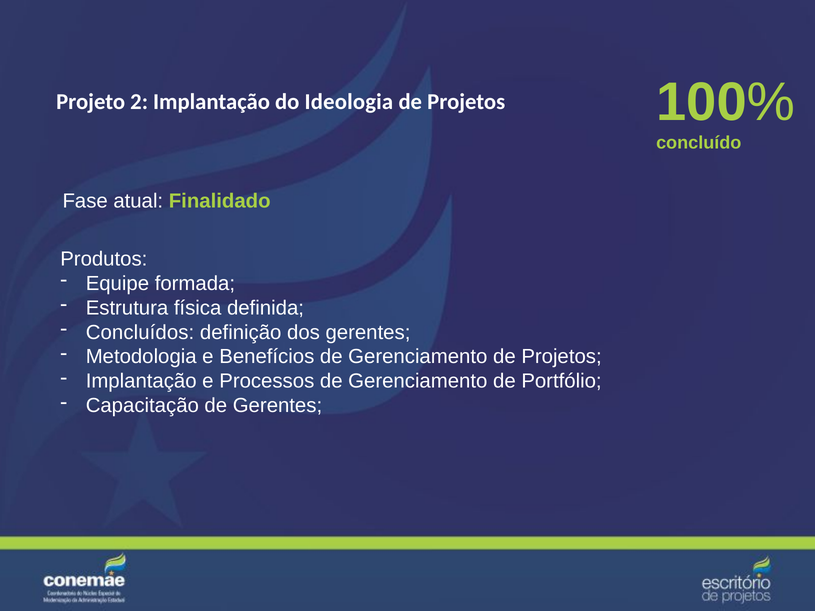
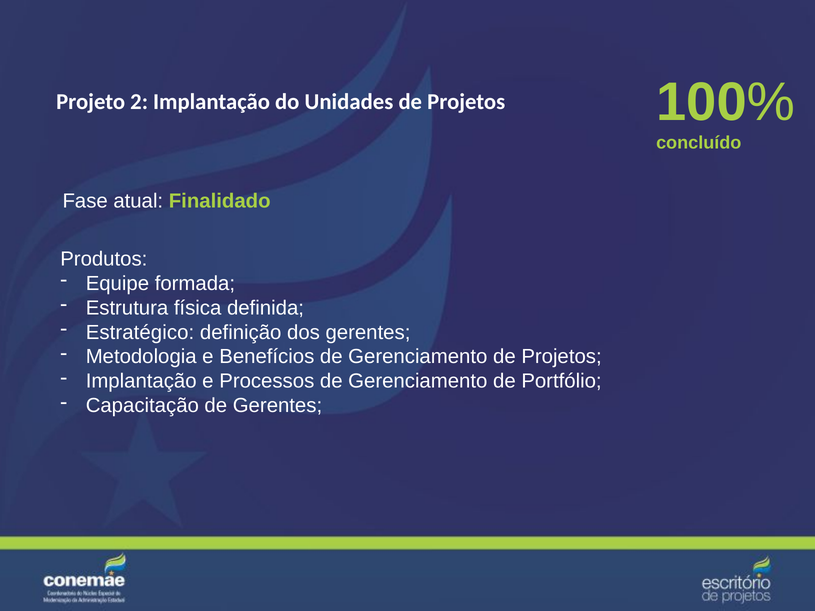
Ideologia: Ideologia -> Unidades (349, 102)
Concluídos: Concluídos -> Estratégico (140, 332)
